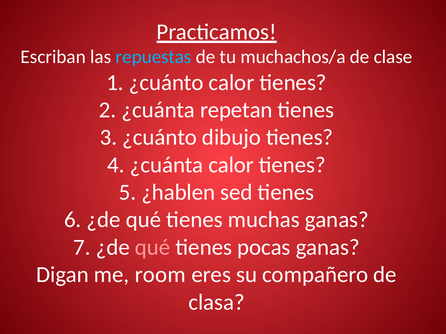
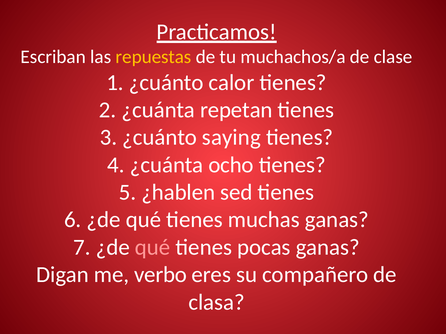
repuestas colour: light blue -> yellow (154, 57)
dibujo: dibujo -> saying (231, 138)
¿cuánta calor: calor -> ocho (231, 165)
room: room -> verbo (161, 275)
